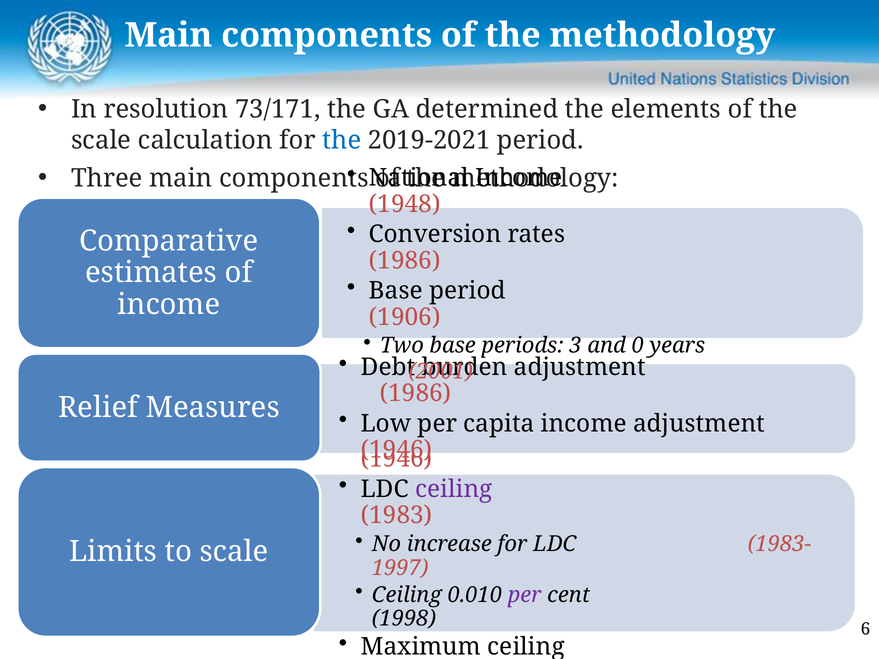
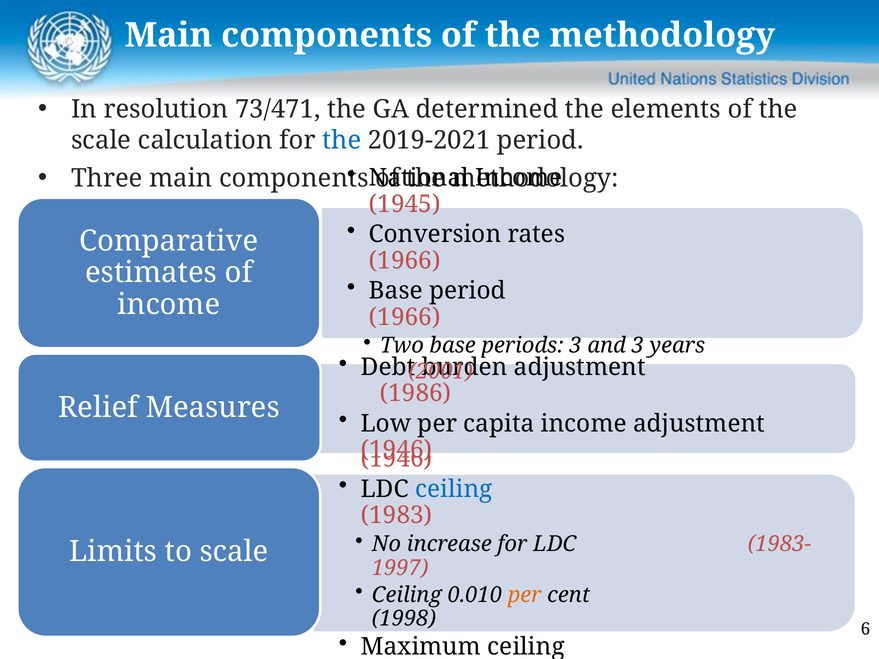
73/171: 73/171 -> 73/471 (278, 109)
1948: 1948 -> 1945 (405, 204)
1986: 1986 -> 1966 (405, 261)
1906: 1906 -> 1966 (405, 317)
and 0: 0 -> 3 (638, 346)
ceiling colour: purple -> blue (454, 489)
per colour: purple -> orange (525, 595)
